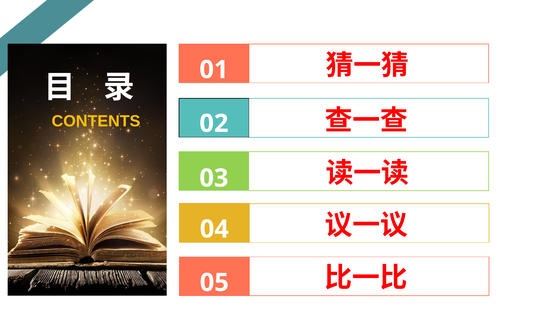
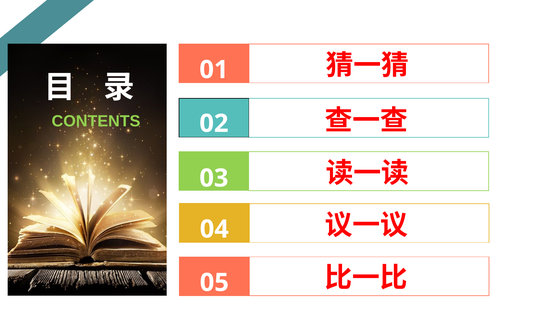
CONTENTS colour: yellow -> light green (96, 122)
